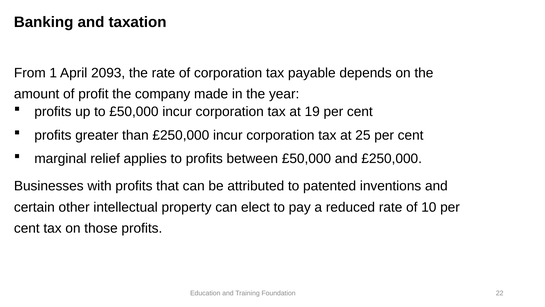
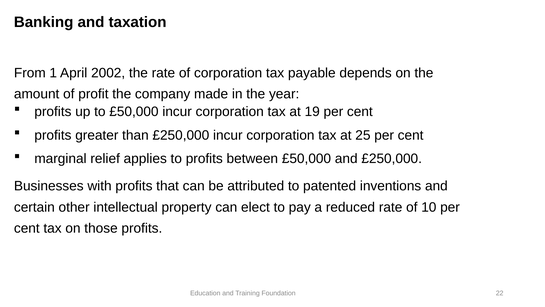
2093: 2093 -> 2002 (108, 73)
